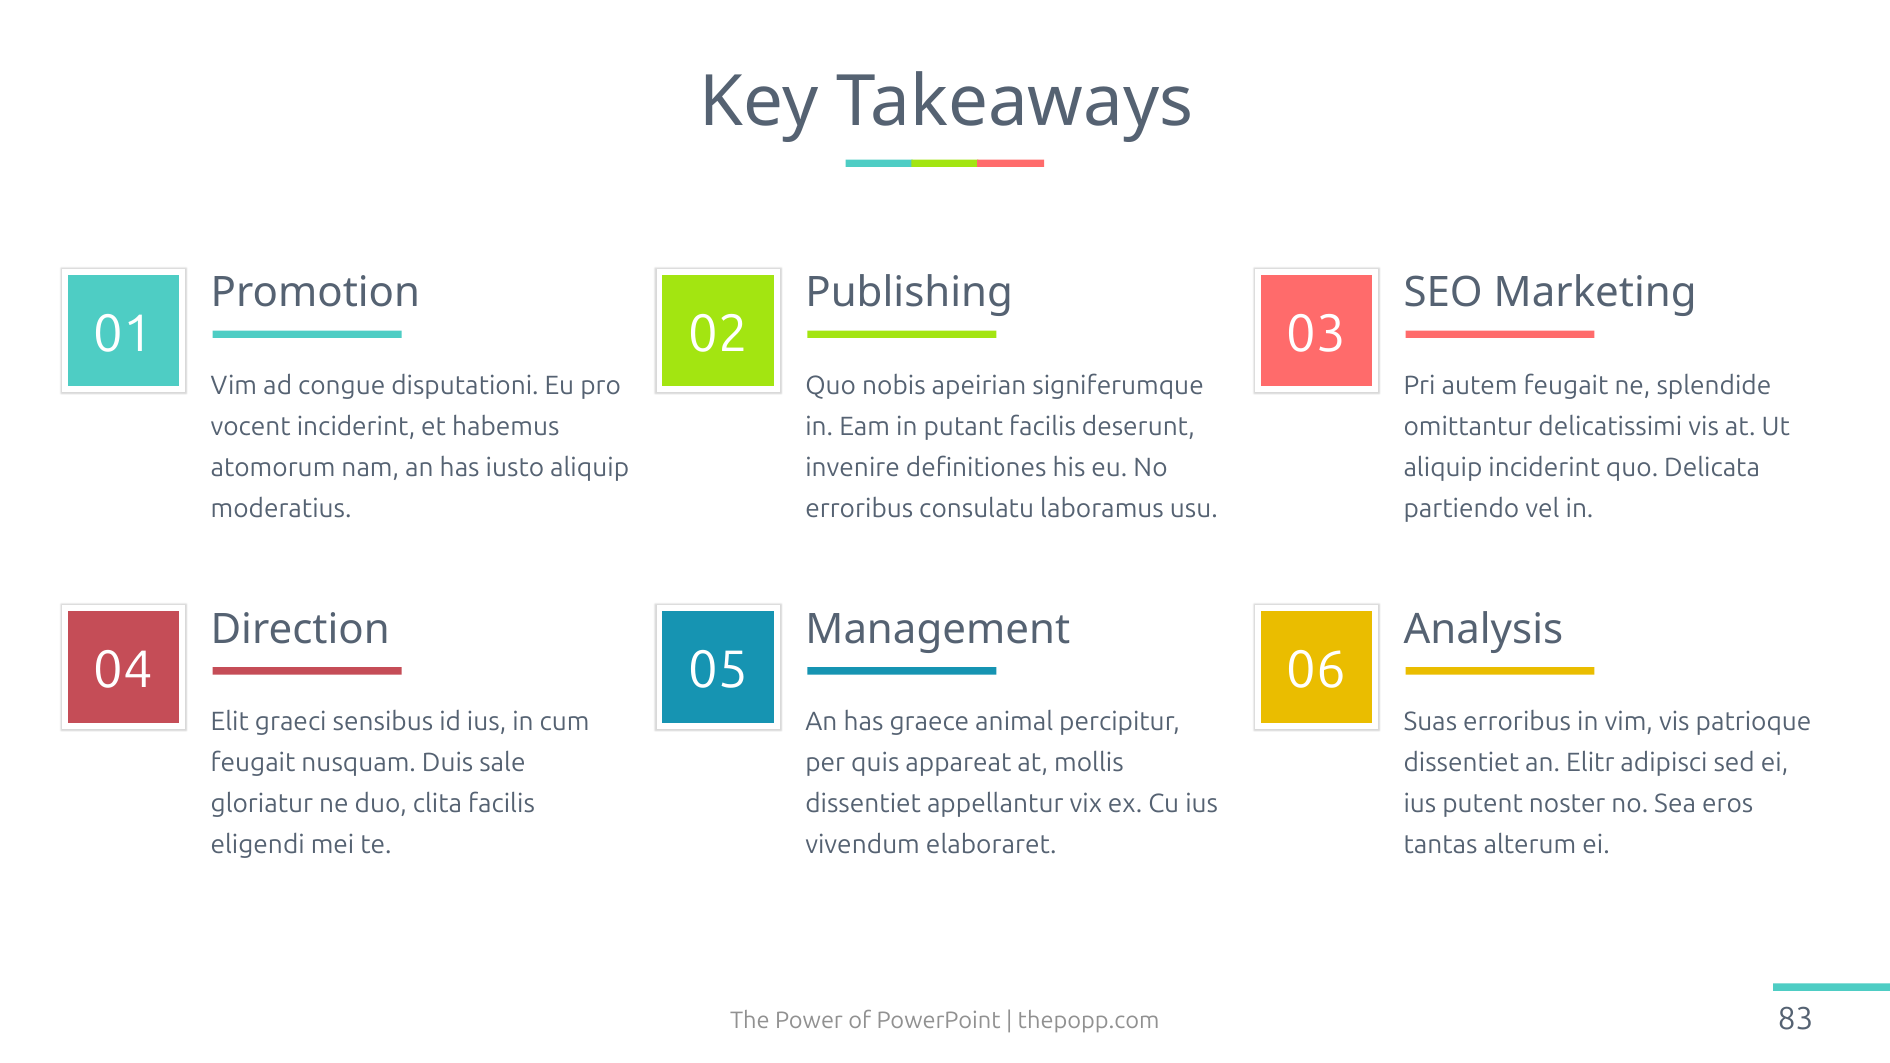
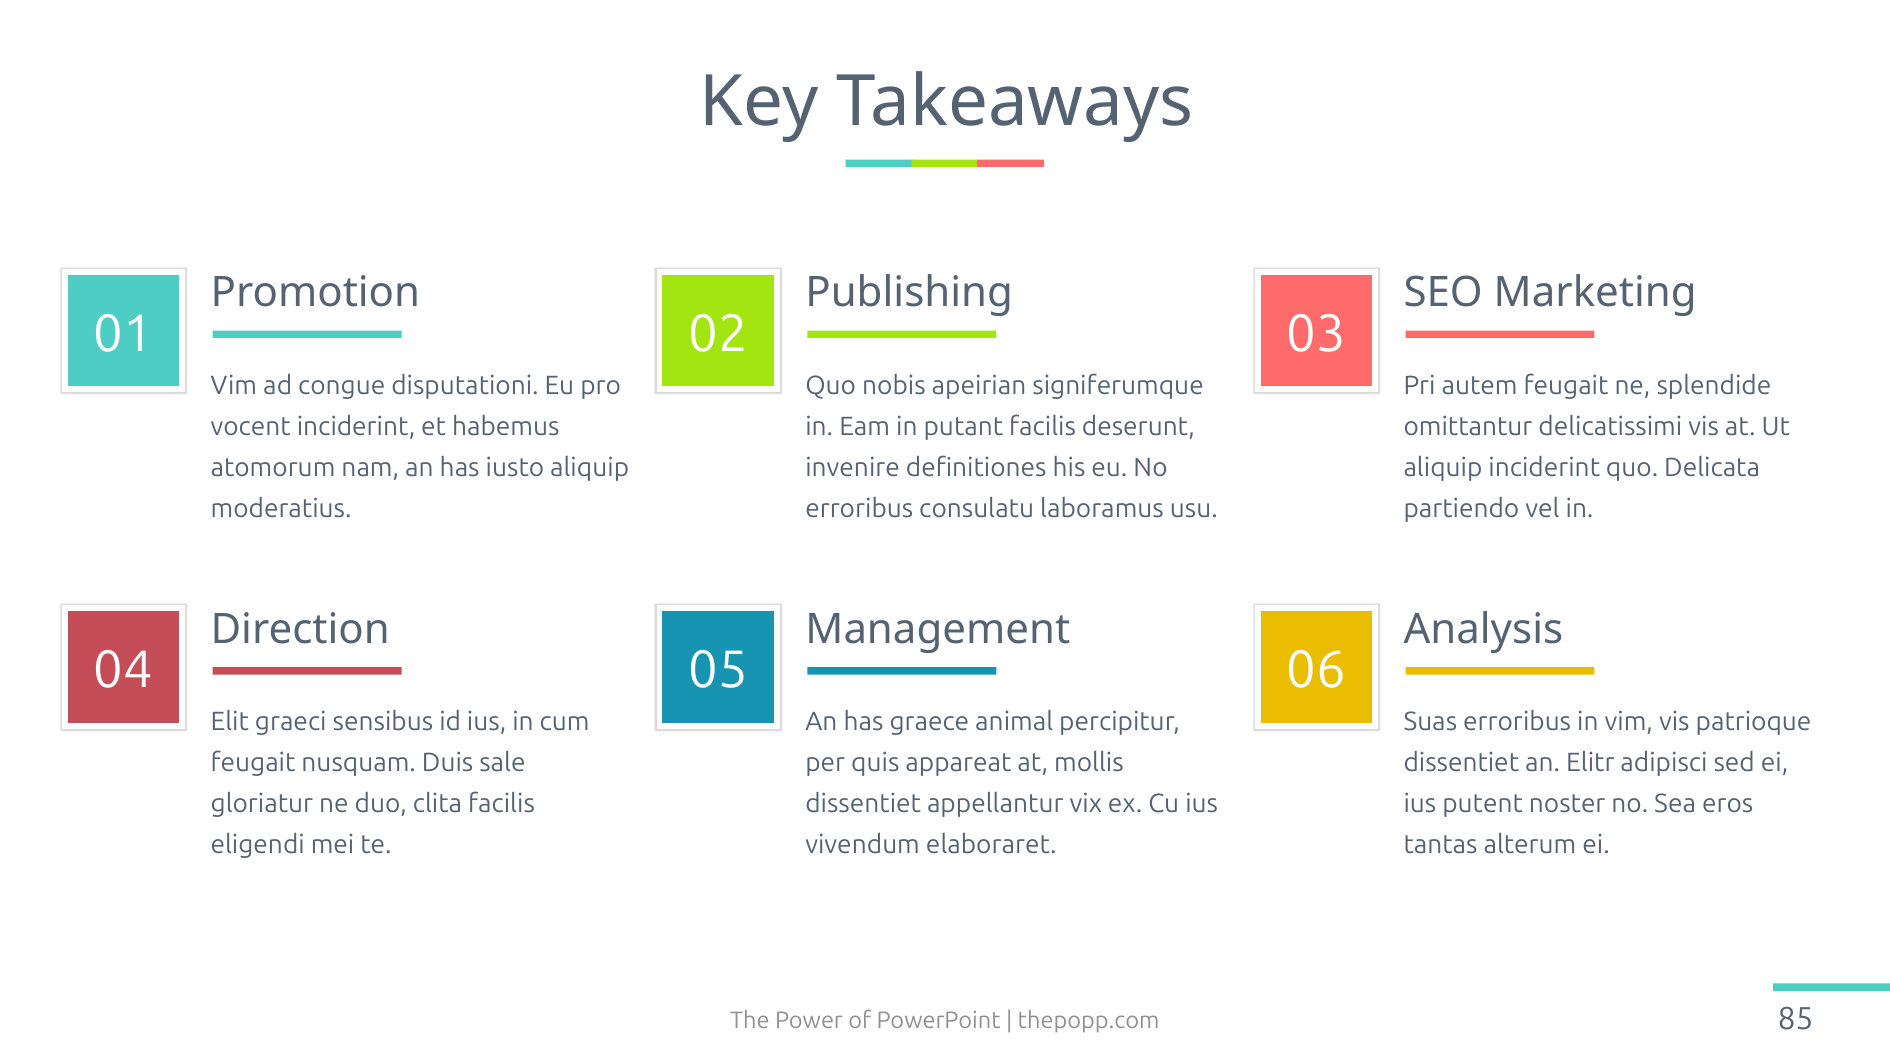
83: 83 -> 85 (1796, 1020)
